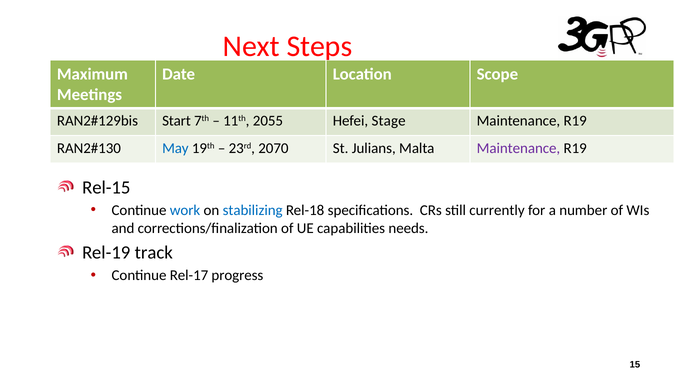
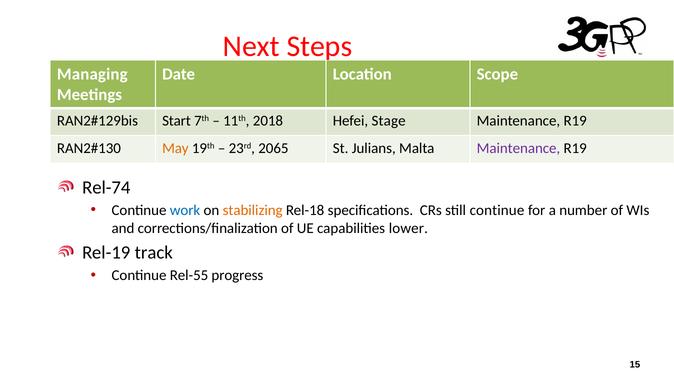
Maximum: Maximum -> Managing (92, 74)
2055: 2055 -> 2018 (268, 121)
May colour: blue -> orange (175, 148)
2070: 2070 -> 2065 (273, 148)
Rel-15: Rel-15 -> Rel-74 (106, 187)
stabilizing colour: blue -> orange (253, 210)
still currently: currently -> continue (497, 210)
needs: needs -> lower (408, 228)
Rel-17: Rel-17 -> Rel-55 (189, 276)
